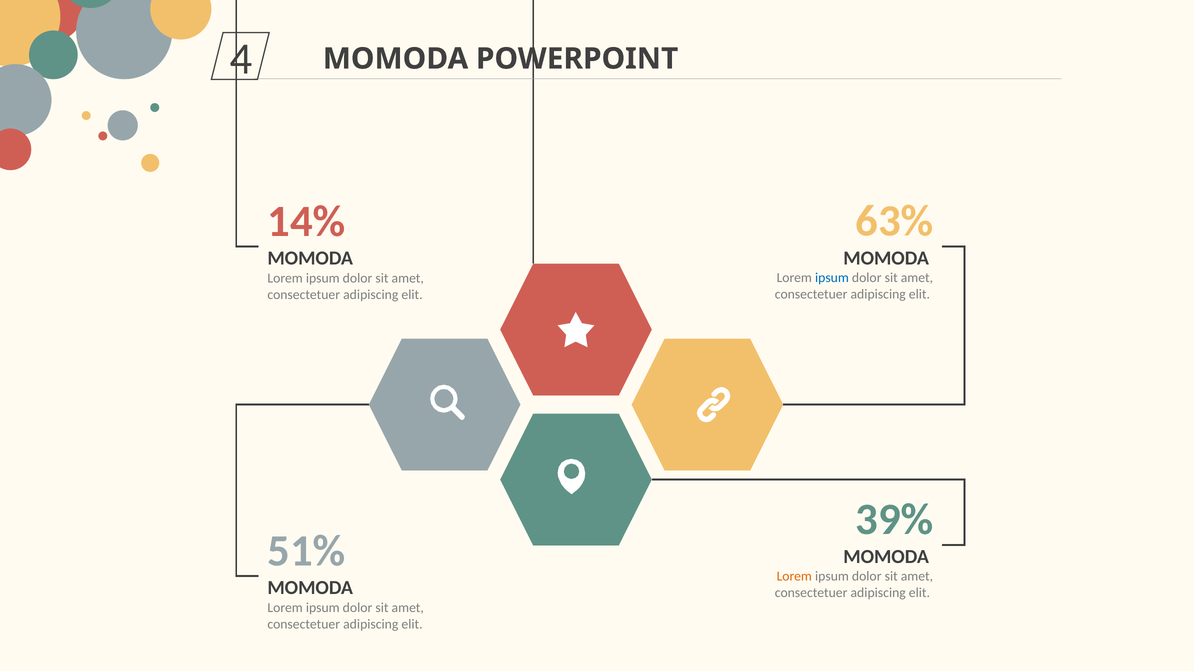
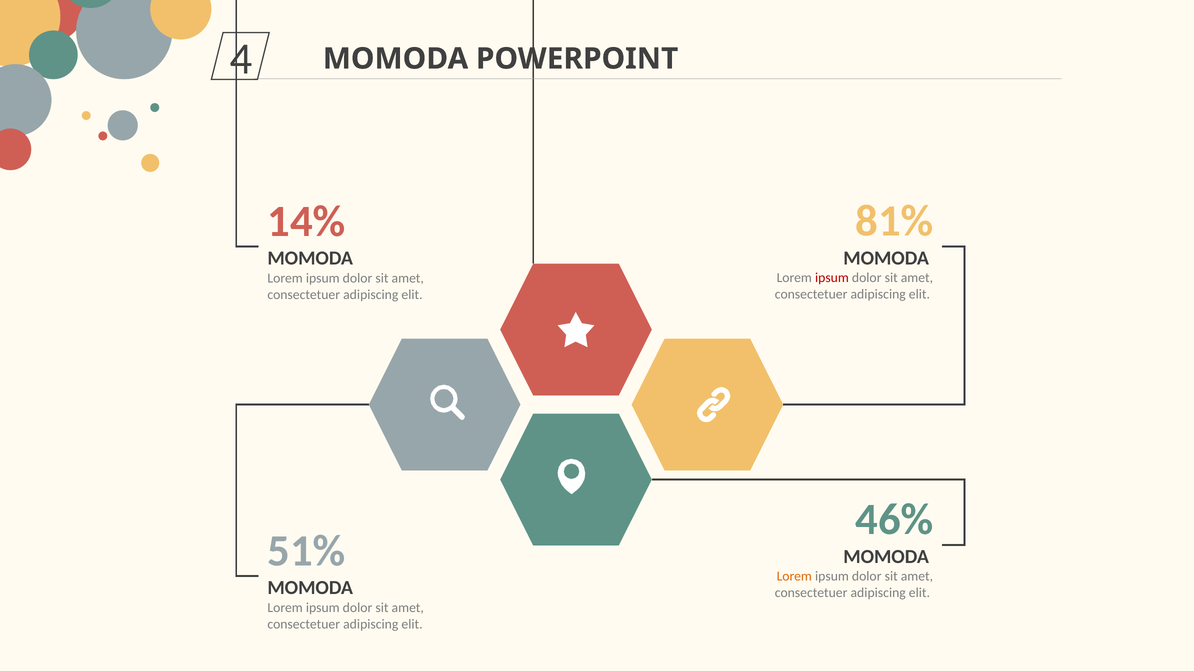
63%: 63% -> 81% (894, 221)
ipsum colour: blue -> red (832, 278)
39%: 39% -> 46% (894, 520)
